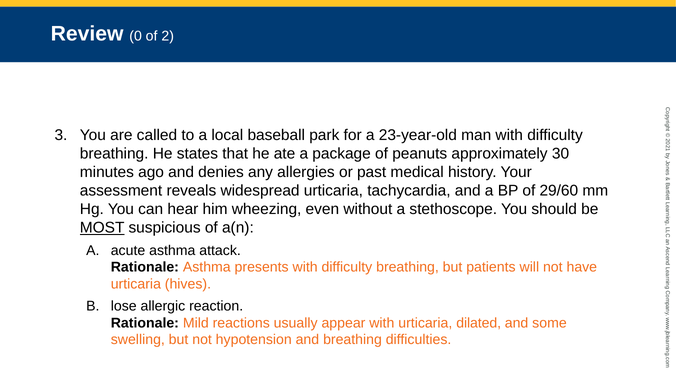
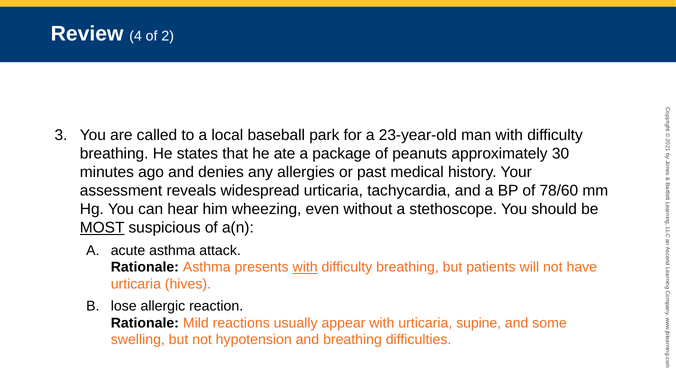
Review 0: 0 -> 4 (136, 36)
29/60: 29/60 -> 78/60 (559, 191)
with underline: none -> present (305, 267)
dilated: dilated -> supine (479, 323)
